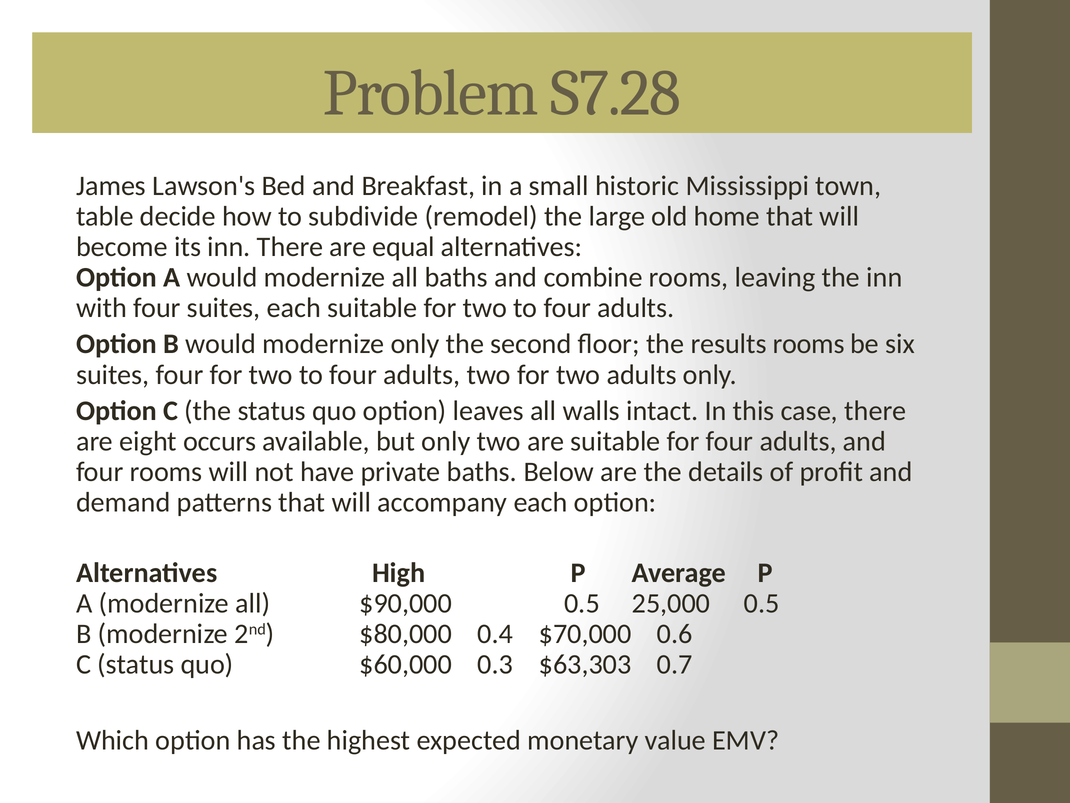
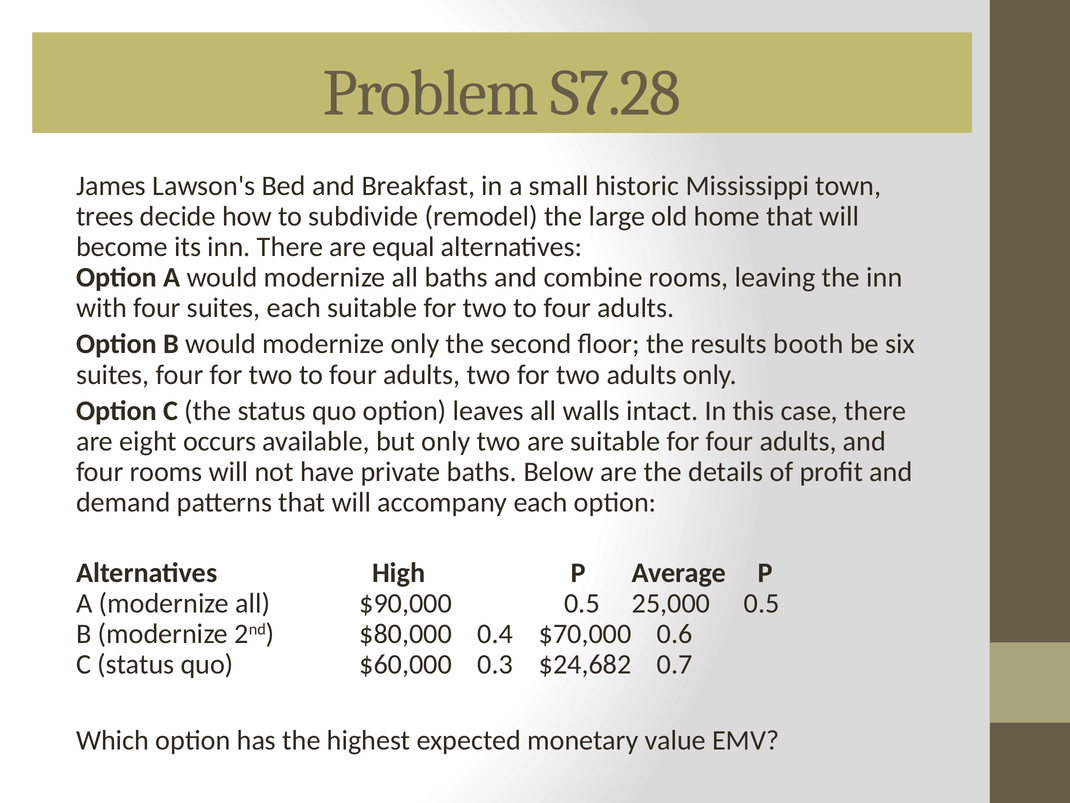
table: table -> trees (105, 216)
results rooms: rooms -> booth (808, 344)
$63,303: $63,303 -> $24,682 (585, 664)
